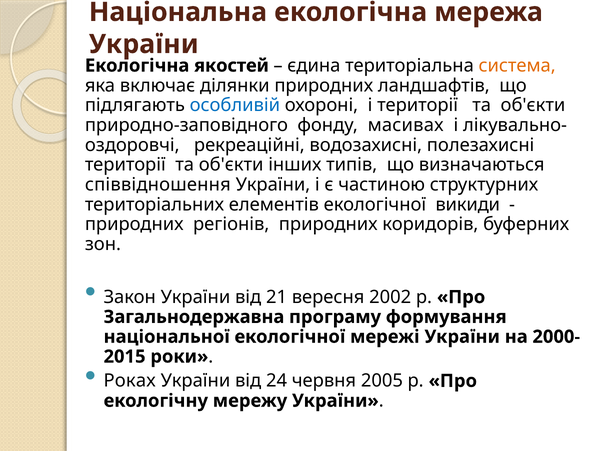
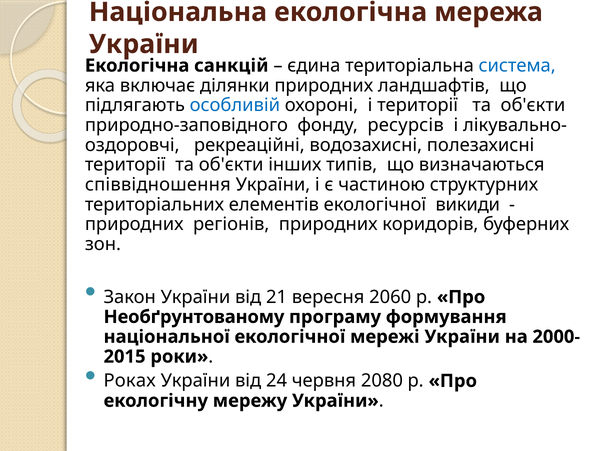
якостей: якостей -> санкцій (231, 66)
система colour: orange -> blue (517, 66)
масивах: масивах -> ресурсів (406, 125)
2002: 2002 -> 2060 (390, 297)
Загальнодержавна: Загальнодержавна -> Необґрунтованому (194, 317)
2005: 2005 -> 2080 (382, 381)
